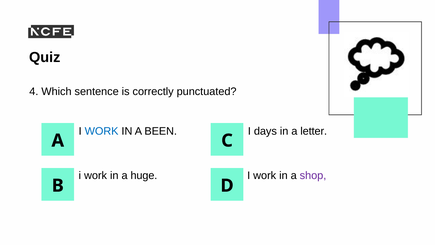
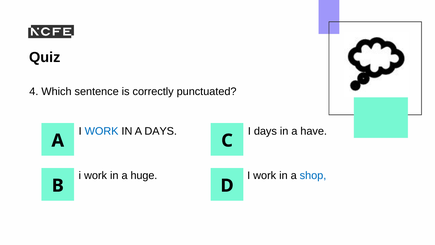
A BEEN: BEEN -> DAYS (161, 131)
letter: letter -> have (314, 131)
shop colour: purple -> blue (313, 175)
